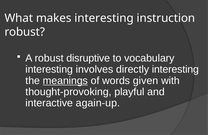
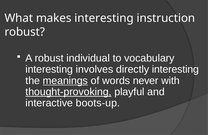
disruptive: disruptive -> individual (88, 58)
given: given -> never (146, 81)
thought-provoking underline: none -> present (68, 92)
again-up: again-up -> boots-up (98, 103)
